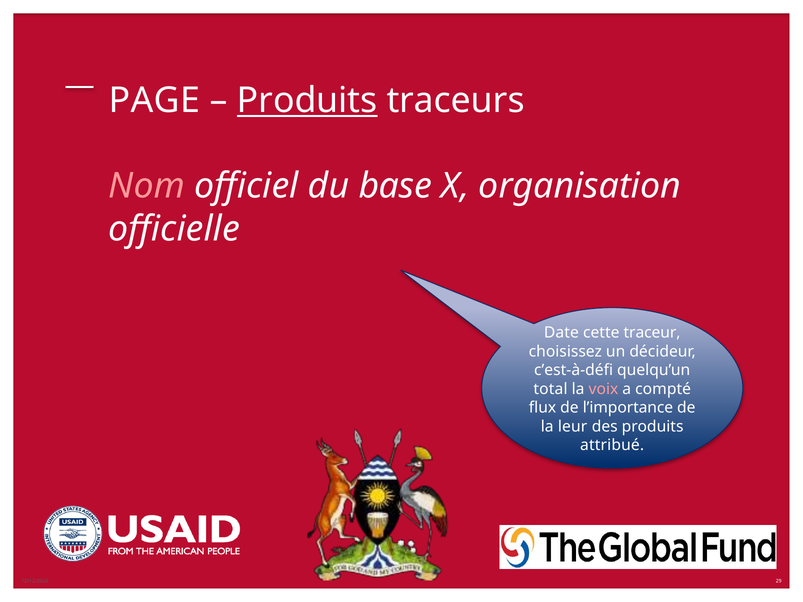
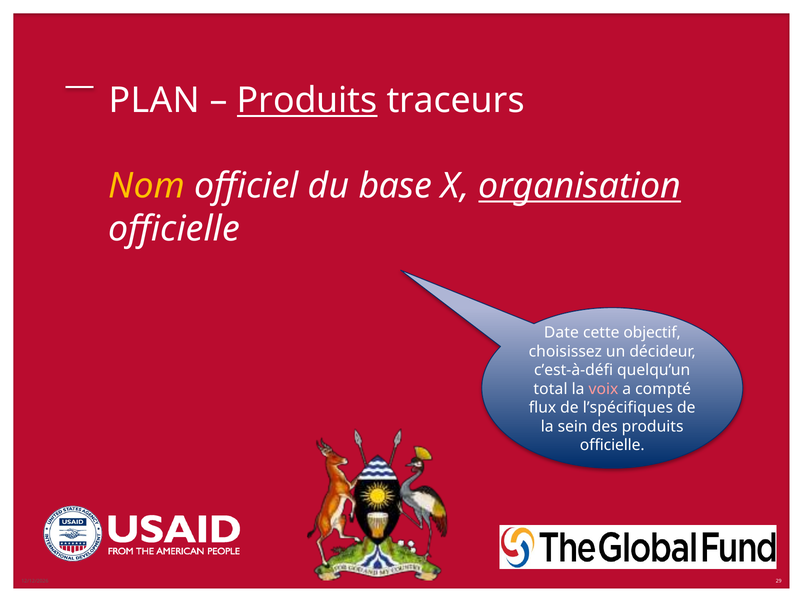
PAGE: PAGE -> PLAN (154, 101)
Nom colour: pink -> yellow (147, 186)
organisation underline: none -> present (580, 186)
traceur: traceur -> objectif (652, 333)
l’importance: l’importance -> l’spécifiques (628, 408)
leur: leur -> sein (573, 427)
attribué: attribué -> officielle (612, 445)
